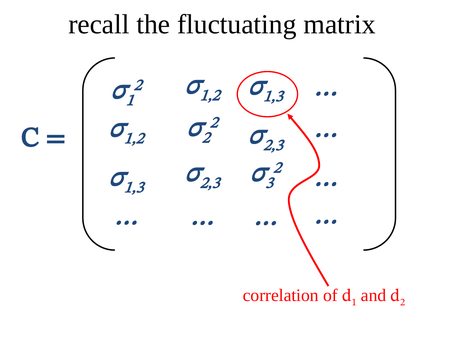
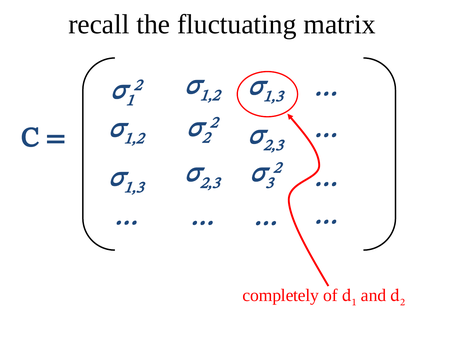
correlation: correlation -> completely (281, 295)
